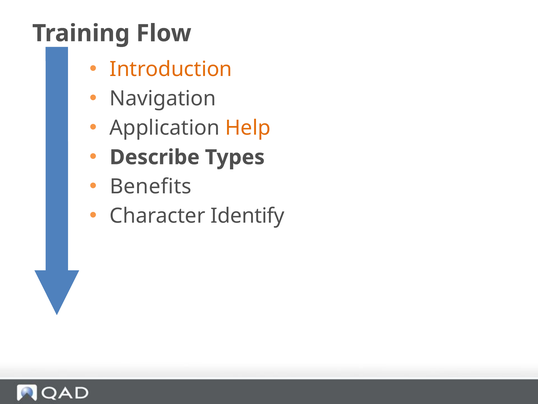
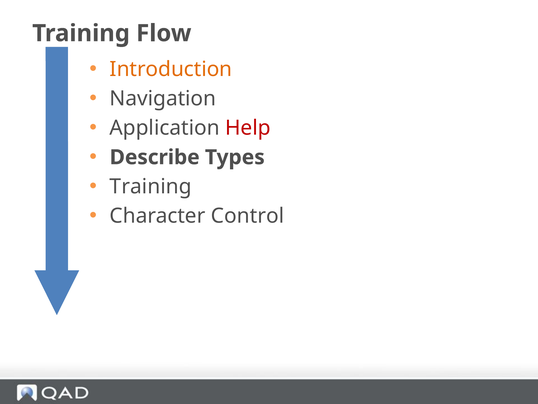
Help colour: orange -> red (248, 128)
Benefits: Benefits -> Training (151, 186)
Identify: Identify -> Control (247, 216)
